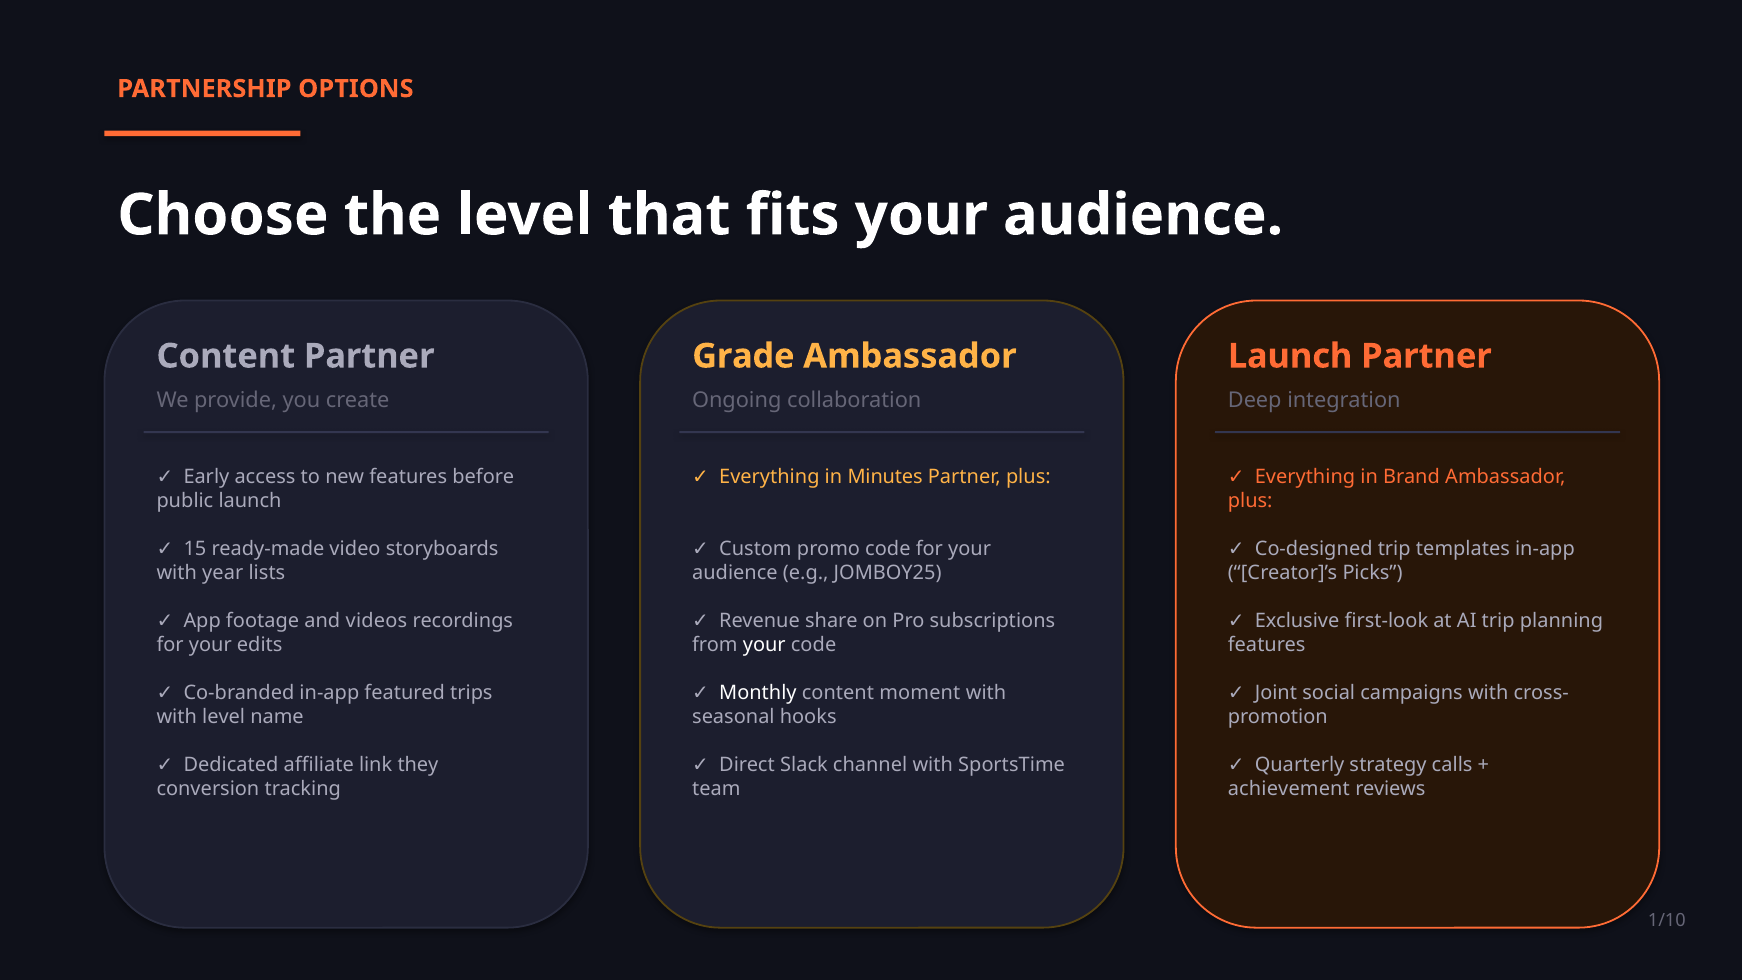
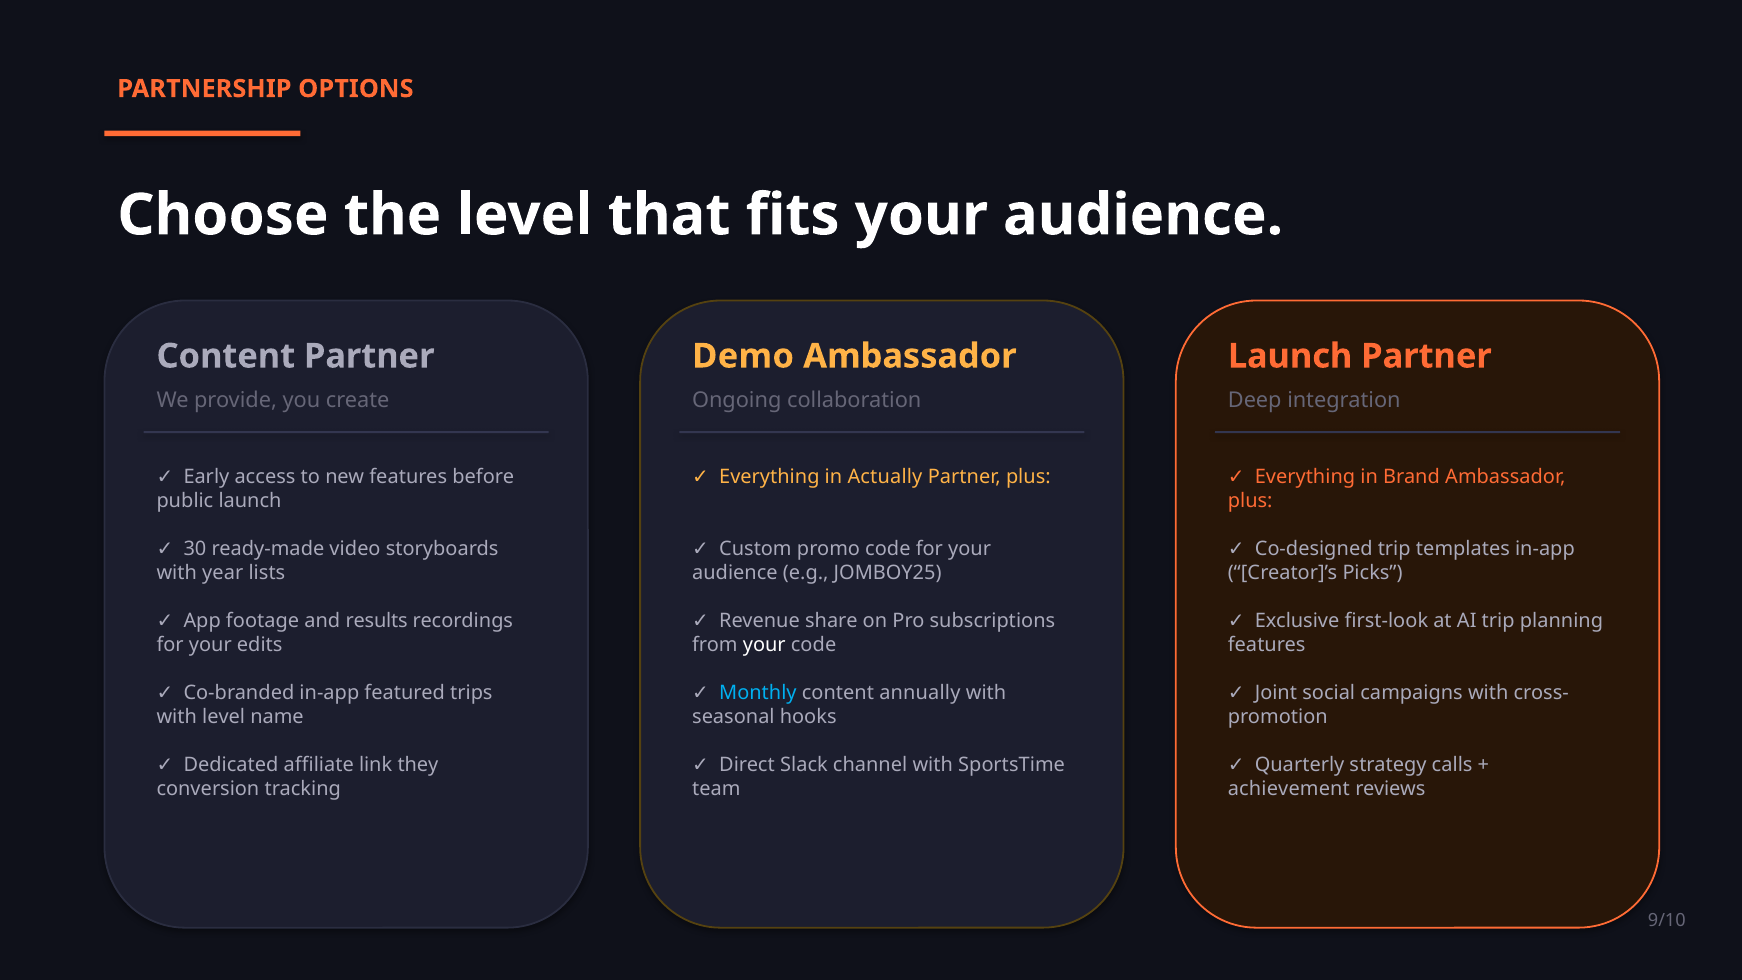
Grade: Grade -> Demo (743, 356)
Minutes: Minutes -> Actually (885, 477)
15: 15 -> 30 (195, 549)
videos: videos -> results (377, 621)
Monthly colour: white -> light blue (758, 693)
moment: moment -> annually (920, 693)
1/10: 1/10 -> 9/10 (1667, 920)
